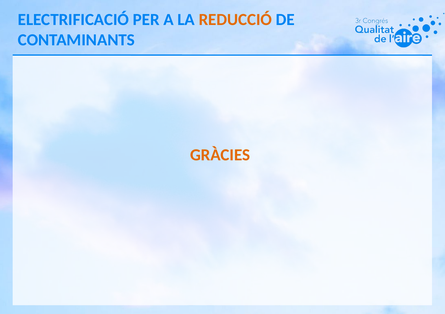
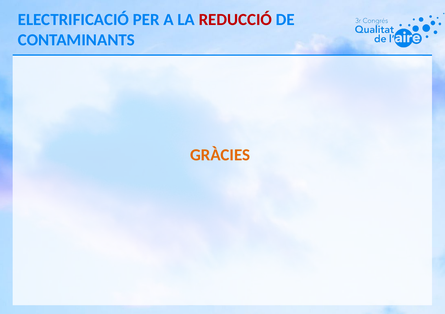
REDUCCIÓ colour: orange -> red (235, 20)
